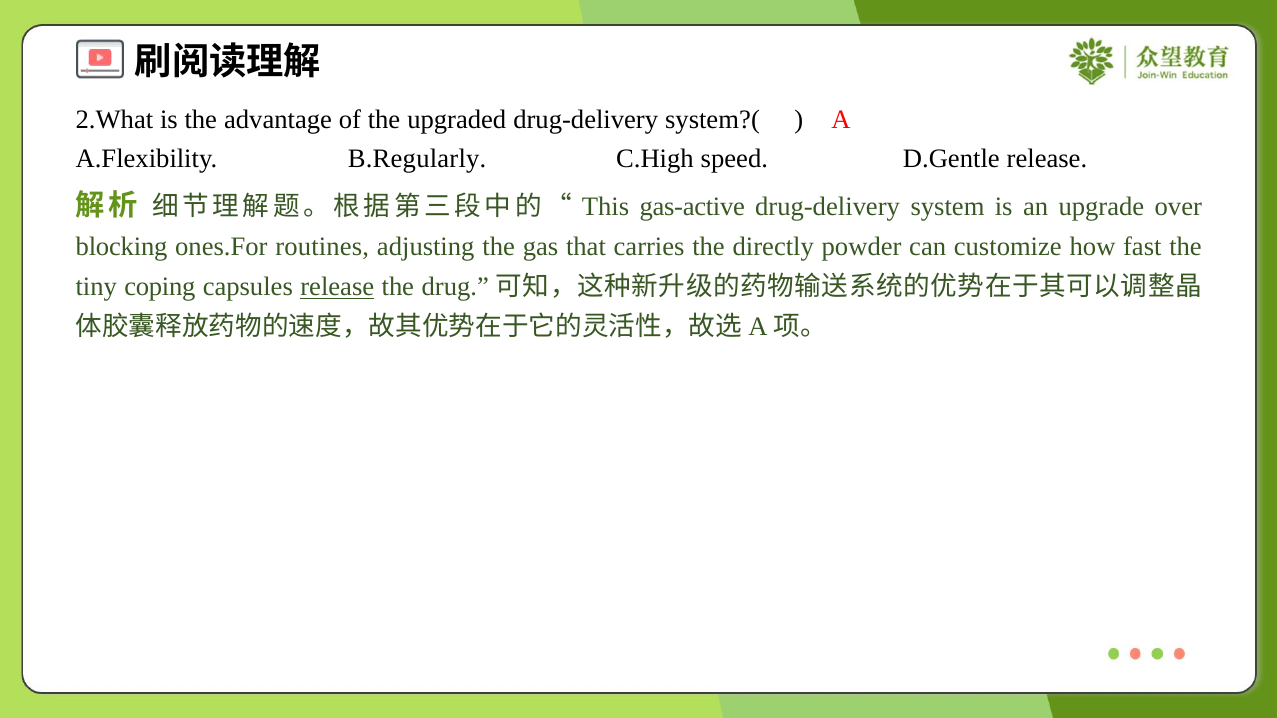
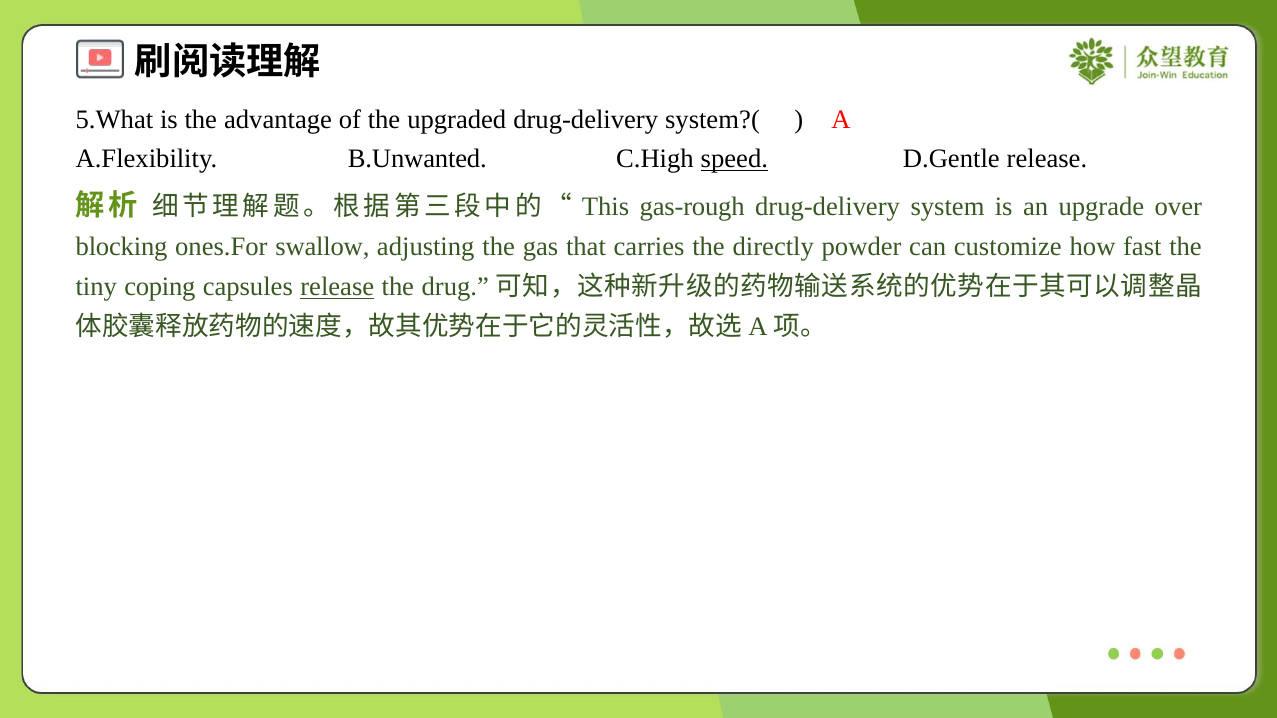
2.What: 2.What -> 5.What (114, 120)
B.Regularly: B.Regularly -> B.Unwanted (417, 159)
speed underline: none -> present (734, 159)
gas-active: gas-active -> gas-rough (692, 207)
routines: routines -> swallow (322, 247)
